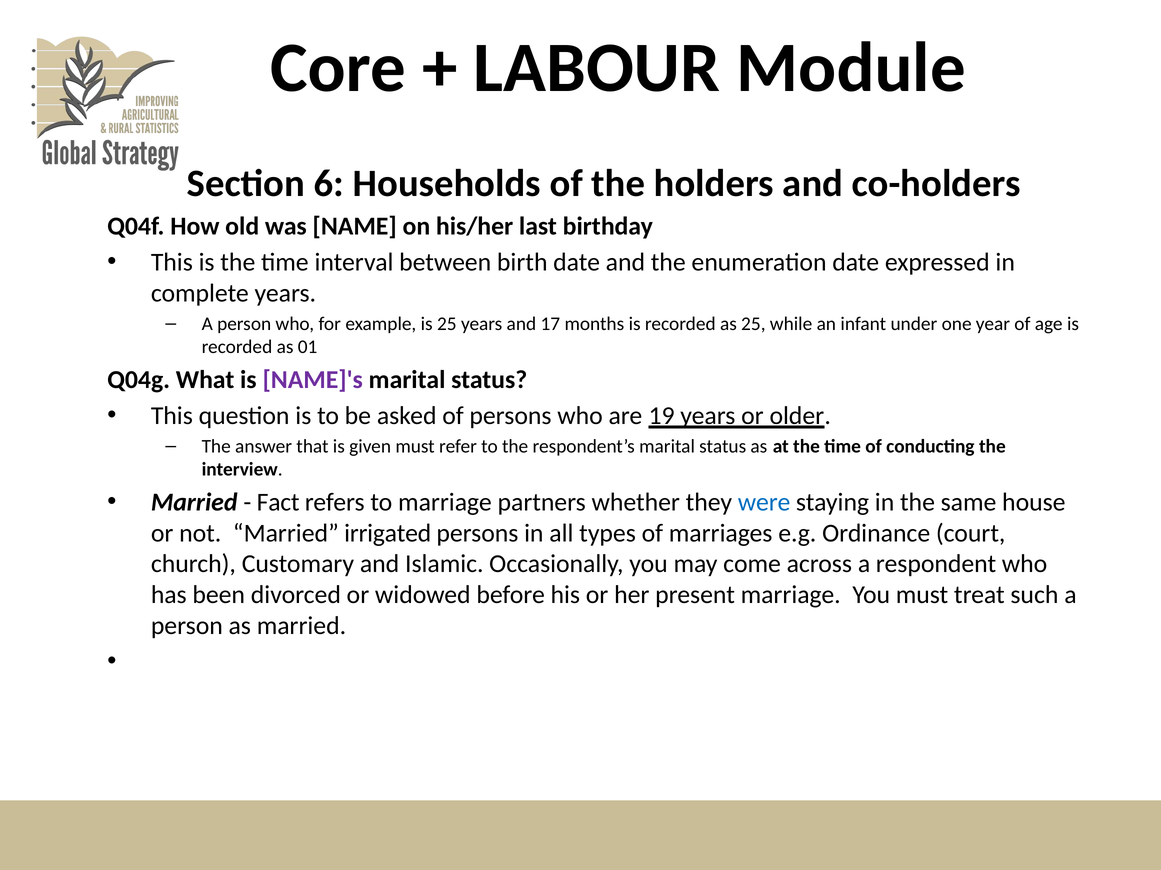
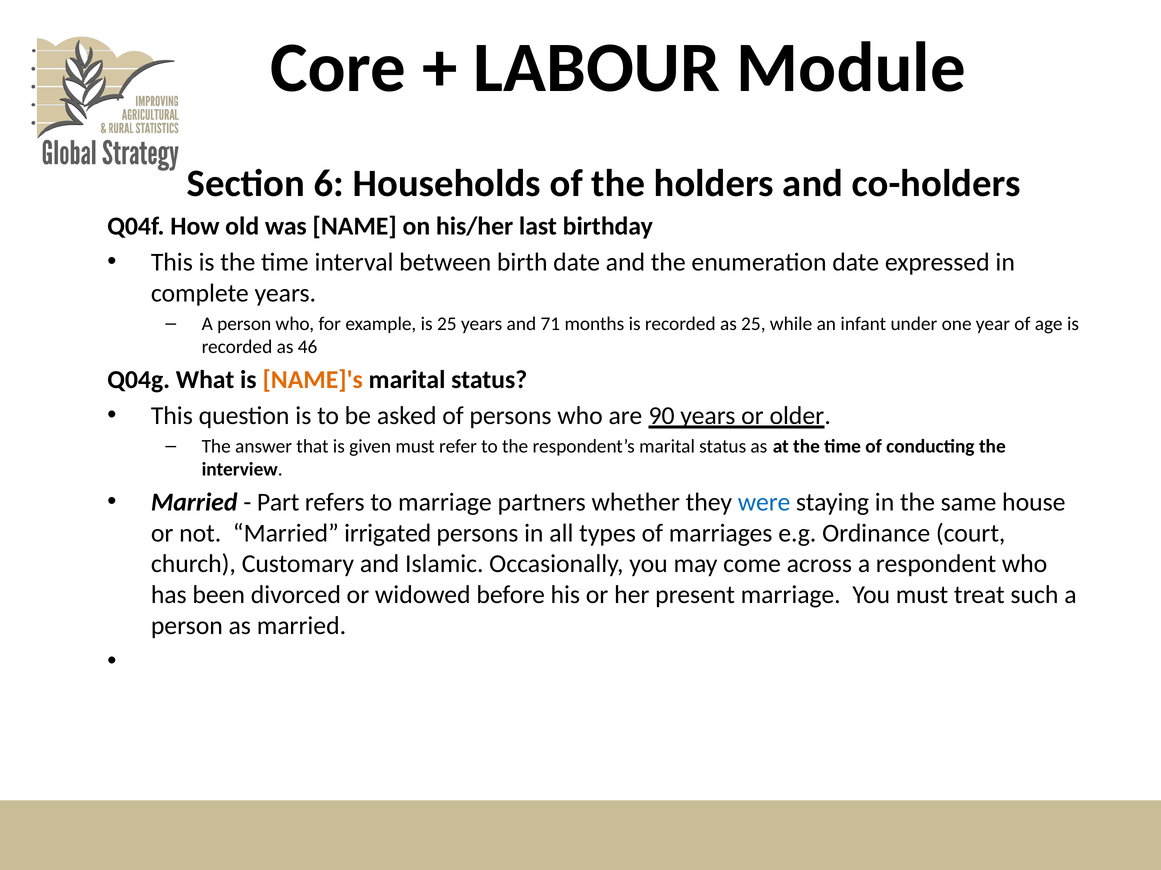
17: 17 -> 71 (550, 324)
01: 01 -> 46 (308, 347)
NAME]'s colour: purple -> orange (313, 380)
19: 19 -> 90 (662, 416)
Fact: Fact -> Part (278, 503)
